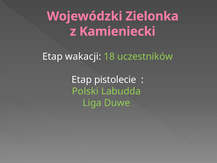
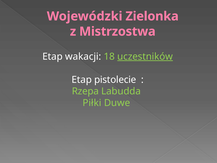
Kamieniecki: Kamieniecki -> Mistrzostwa (117, 31)
uczestników underline: none -> present (145, 56)
Polski: Polski -> Rzepa (85, 91)
Liga: Liga -> Piłki (92, 103)
